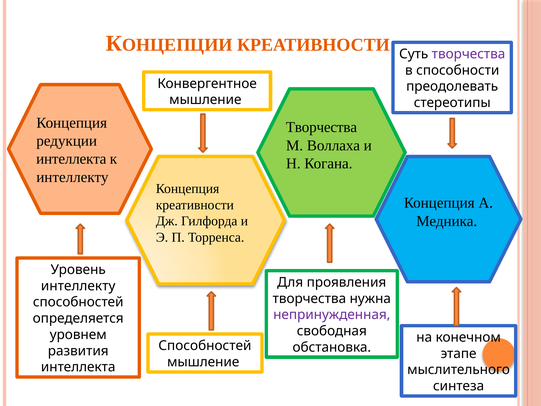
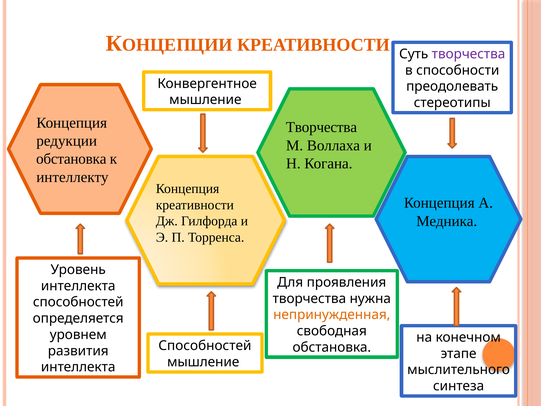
интеллекта: интеллекта -> обстановка (71, 159)
интеллекту: интеллекту -> интеллекта (78, 286)
непринужденная colour: purple -> orange (332, 315)
